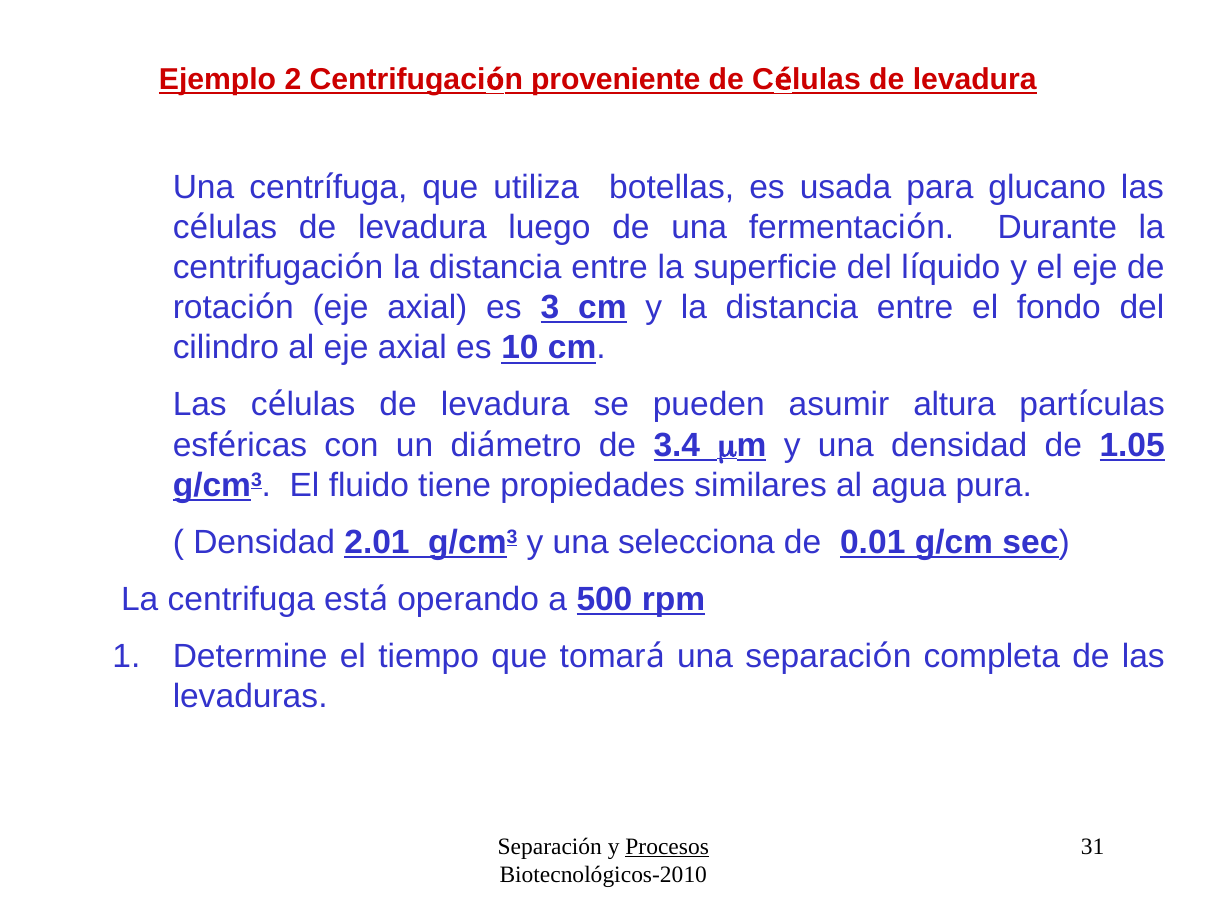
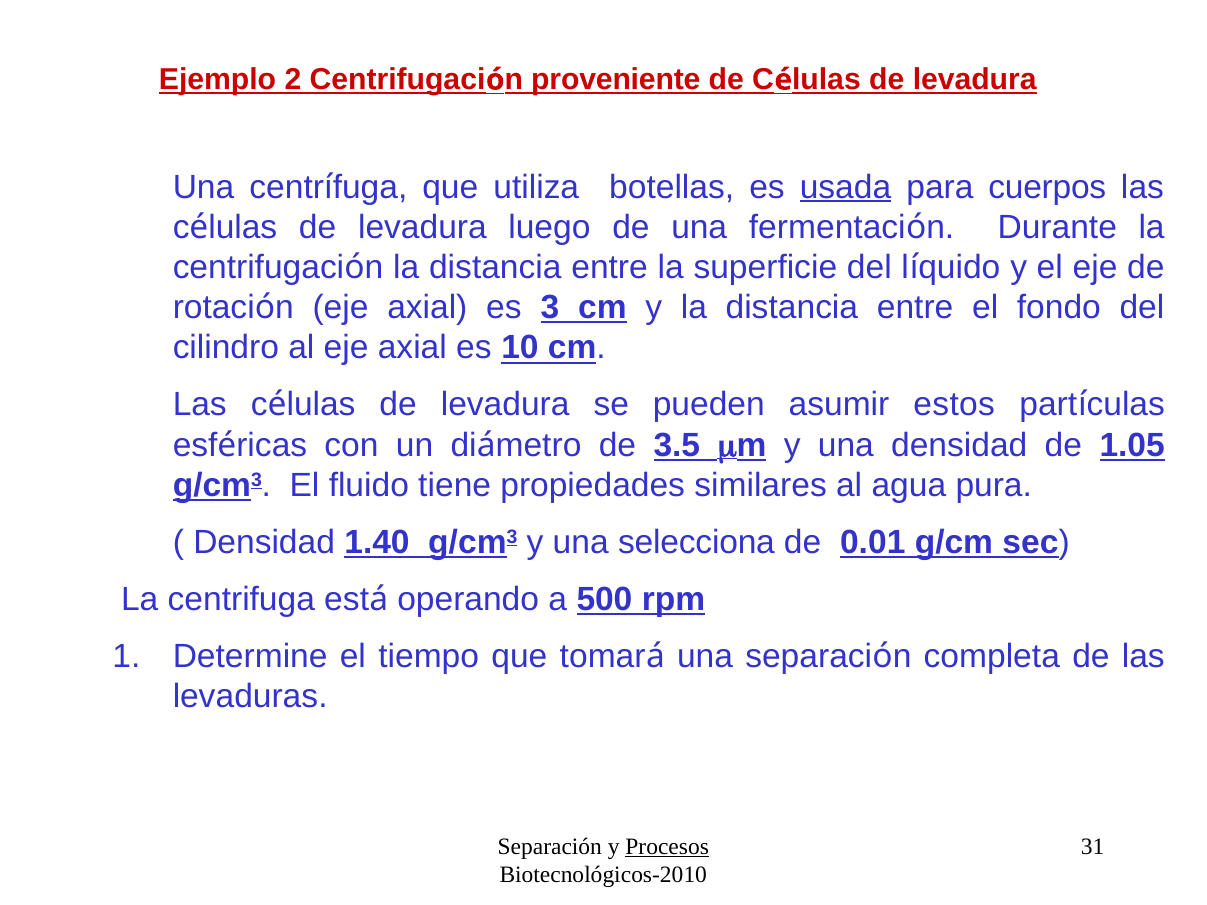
usada underline: none -> present (845, 187)
glucano: glucano -> cuerpos (1047, 187)
altura: altura -> estos (954, 405)
3.4: 3.4 -> 3.5 (677, 445)
2.01: 2.01 -> 1.40 (377, 543)
